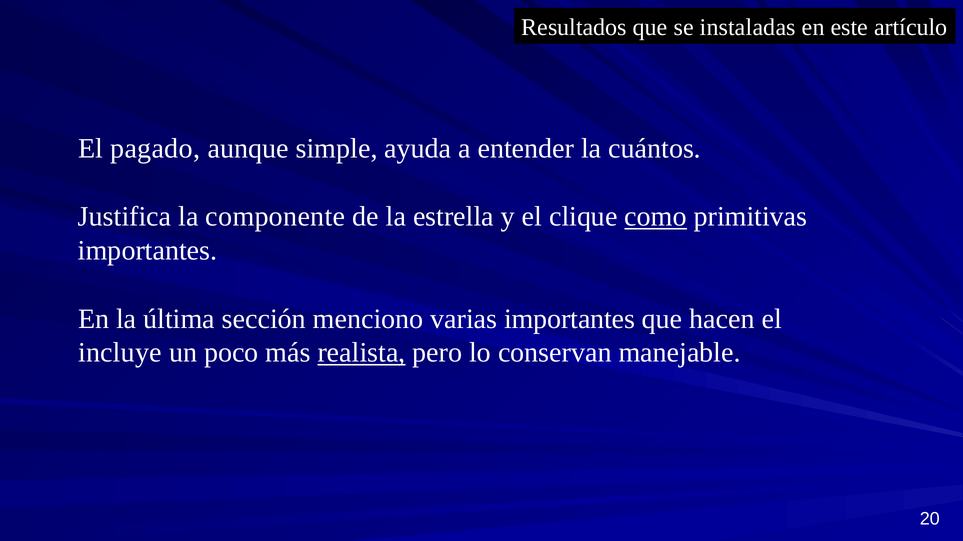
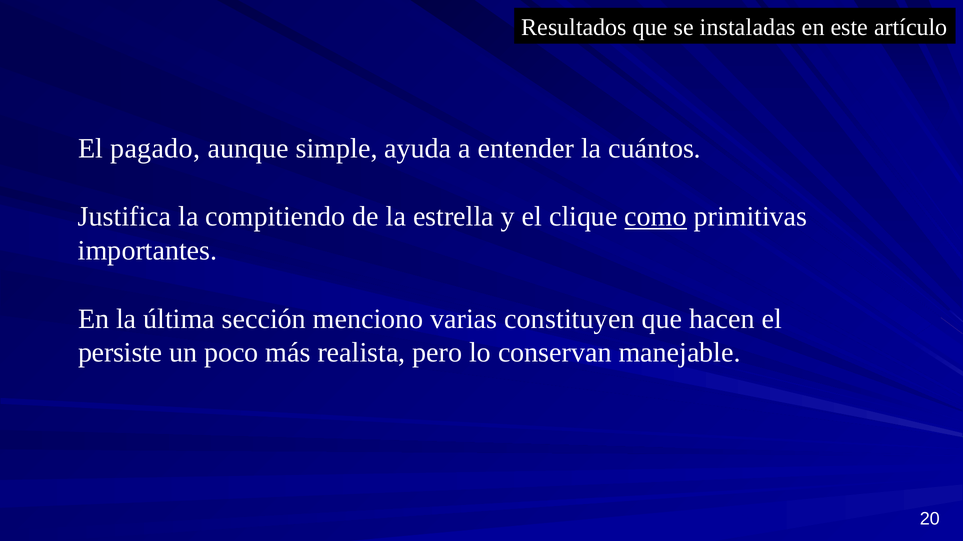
componente: componente -> compitiendo (275, 217)
varias importantes: importantes -> constituyen (569, 319)
incluye: incluye -> persiste (120, 353)
realista underline: present -> none (362, 353)
